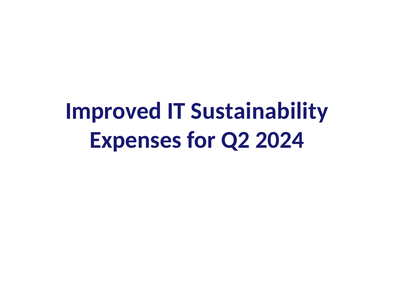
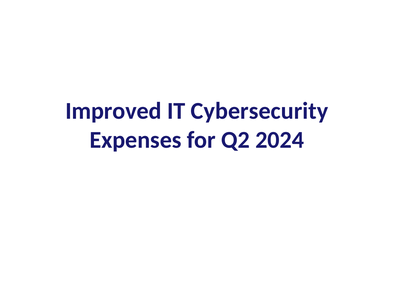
Sustainability: Sustainability -> Cybersecurity (259, 111)
